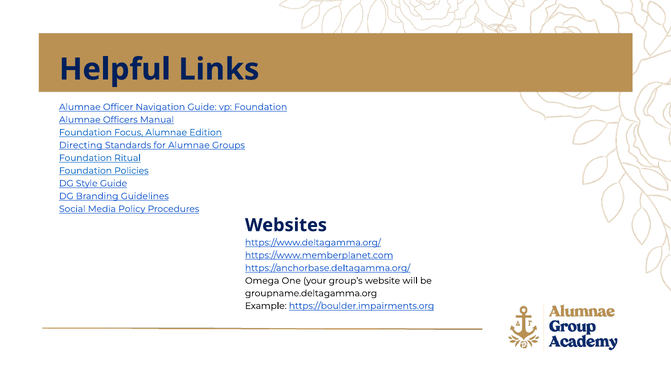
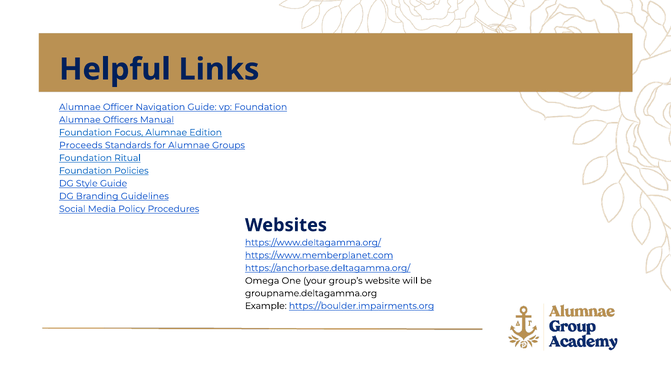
Directing: Directing -> Proceeds (81, 145)
